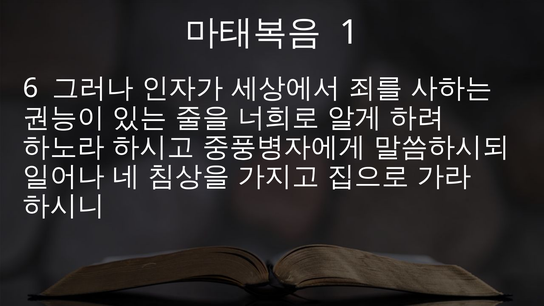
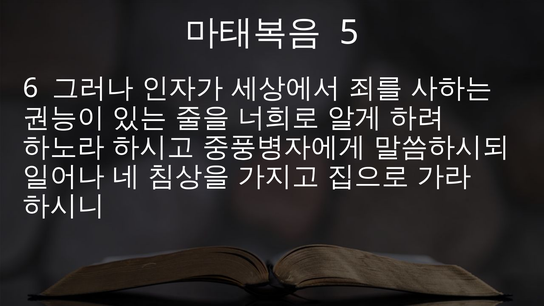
1: 1 -> 5 (349, 33)
